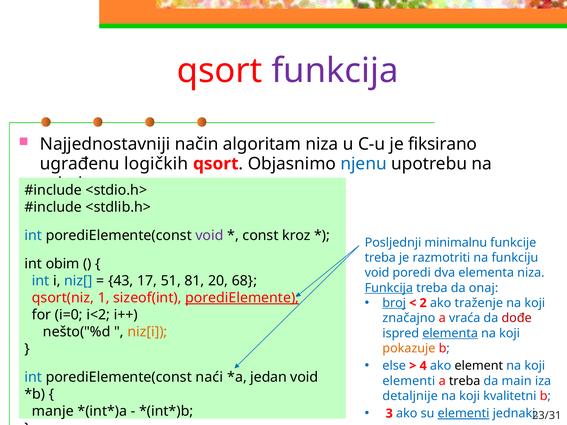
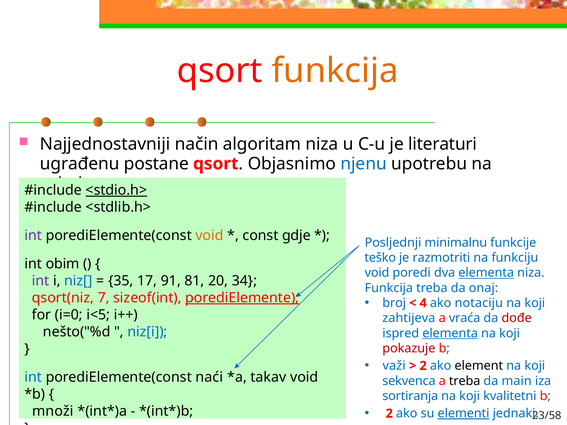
funkcija colour: purple -> orange (335, 71)
fiksirano: fiksirano -> literaturi (443, 144)
logičkih: logičkih -> postane (156, 164)
<stdio.h> underline: none -> present (116, 190)
int colour: blue -> purple (33, 236)
void colour: purple -> orange (210, 236)
kroz: kroz -> gdje (296, 236)
treba: treba -> teško (380, 258)
elementa underline: none -> present (486, 273)
int colour: blue -> purple (41, 281)
43: 43 -> 35 (121, 281)
51: 51 -> 91 (171, 281)
68: 68 -> 34 (244, 281)
Funkcija underline: present -> none (389, 288)
1: 1 -> 7 (104, 298)
broj underline: present -> none (394, 303)
2: 2 -> 4 (423, 303)
traženje: traženje -> notaciju (479, 303)
i<2: i<2 -> i<5 (98, 315)
značajno: značajno -> zahtijeva (409, 318)
niz[i colour: orange -> blue (147, 332)
pokazuje colour: orange -> red (409, 349)
else: else -> važi (394, 366)
4: 4 -> 2 (423, 366)
jedan: jedan -> takav (268, 377)
elementi: elementi -> sekvenca (409, 381)
detaljnije: detaljnije -> sortiranja (410, 396)
3: 3 -> 2 (389, 414)
manje: manje -> množi (53, 411)
23/31: 23/31 -> 23/58 (547, 416)
